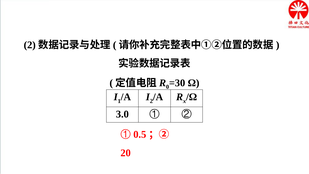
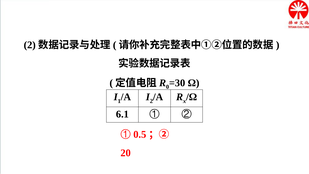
3.0: 3.0 -> 6.1 (122, 114)
